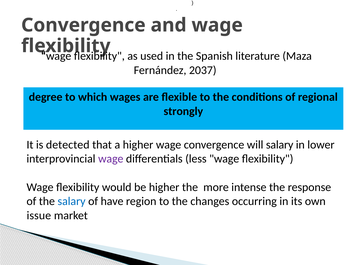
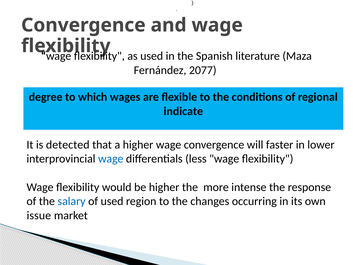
2037: 2037 -> 2077 (203, 70)
strongly: strongly -> indicate (183, 111)
will salary: salary -> faster (280, 145)
wage colour: purple -> blue (111, 159)
of have: have -> used (112, 201)
